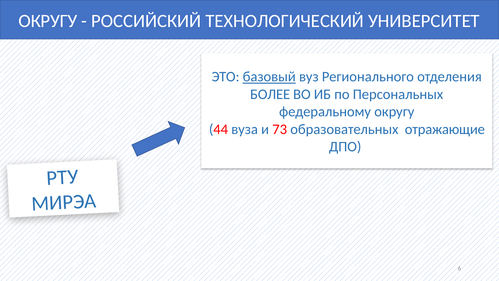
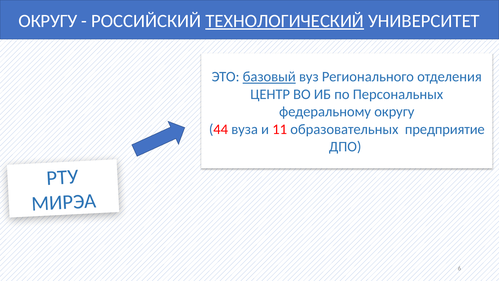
ТЕХНОЛОГИЧЕСКИЙ underline: none -> present (285, 21)
БОЛЕЕ: БОЛЕЕ -> ЦЕНТР (270, 94)
73: 73 -> 11 (280, 129)
отражающие: отражающие -> предприятие (445, 129)
